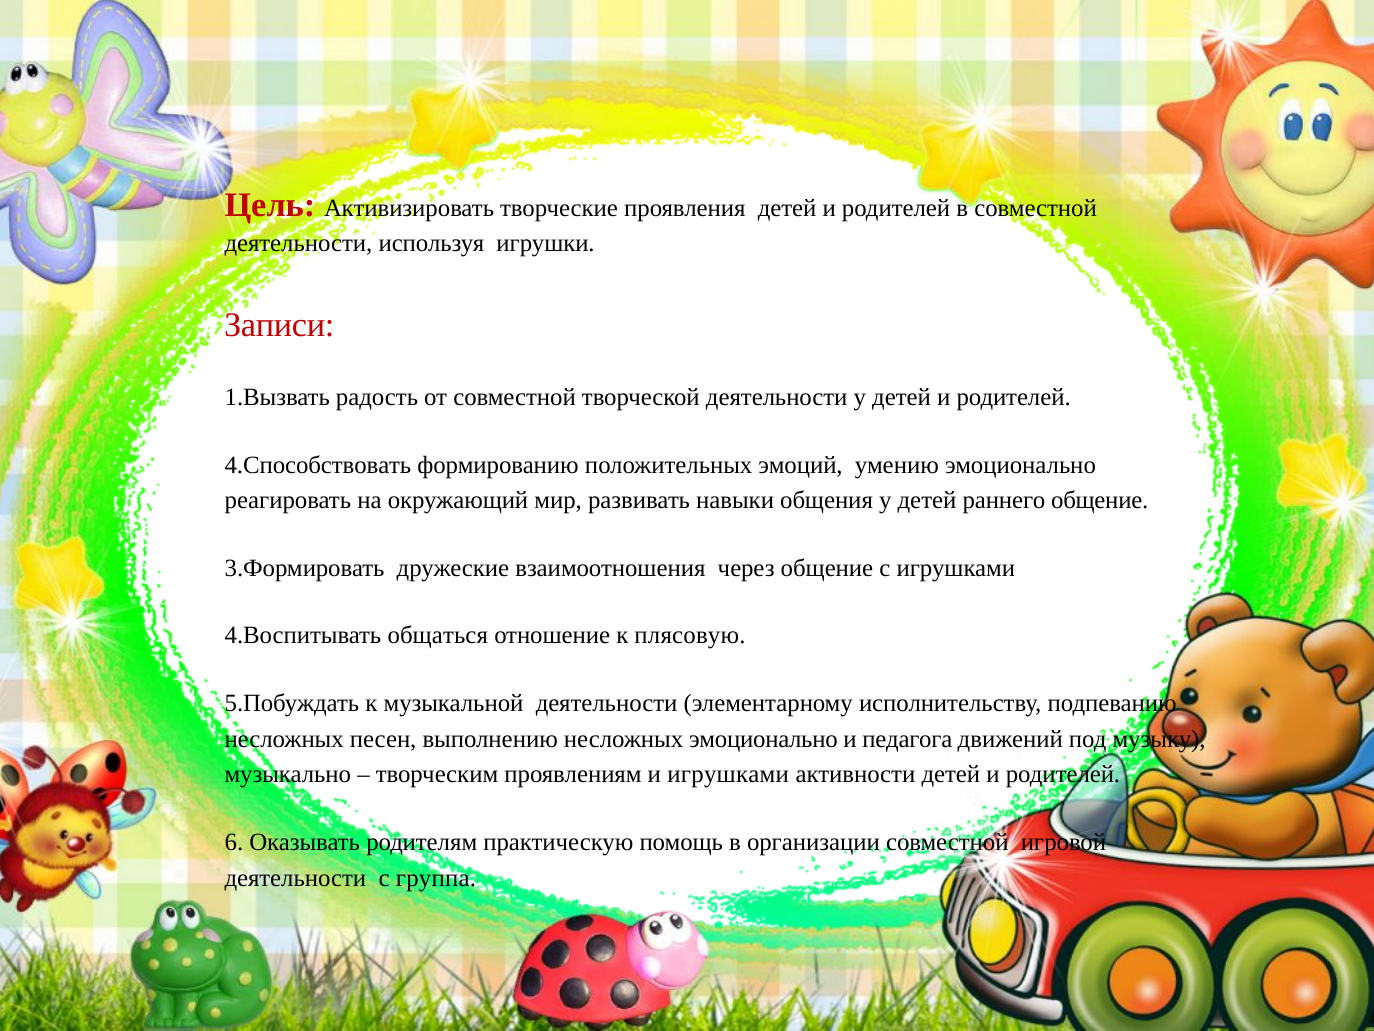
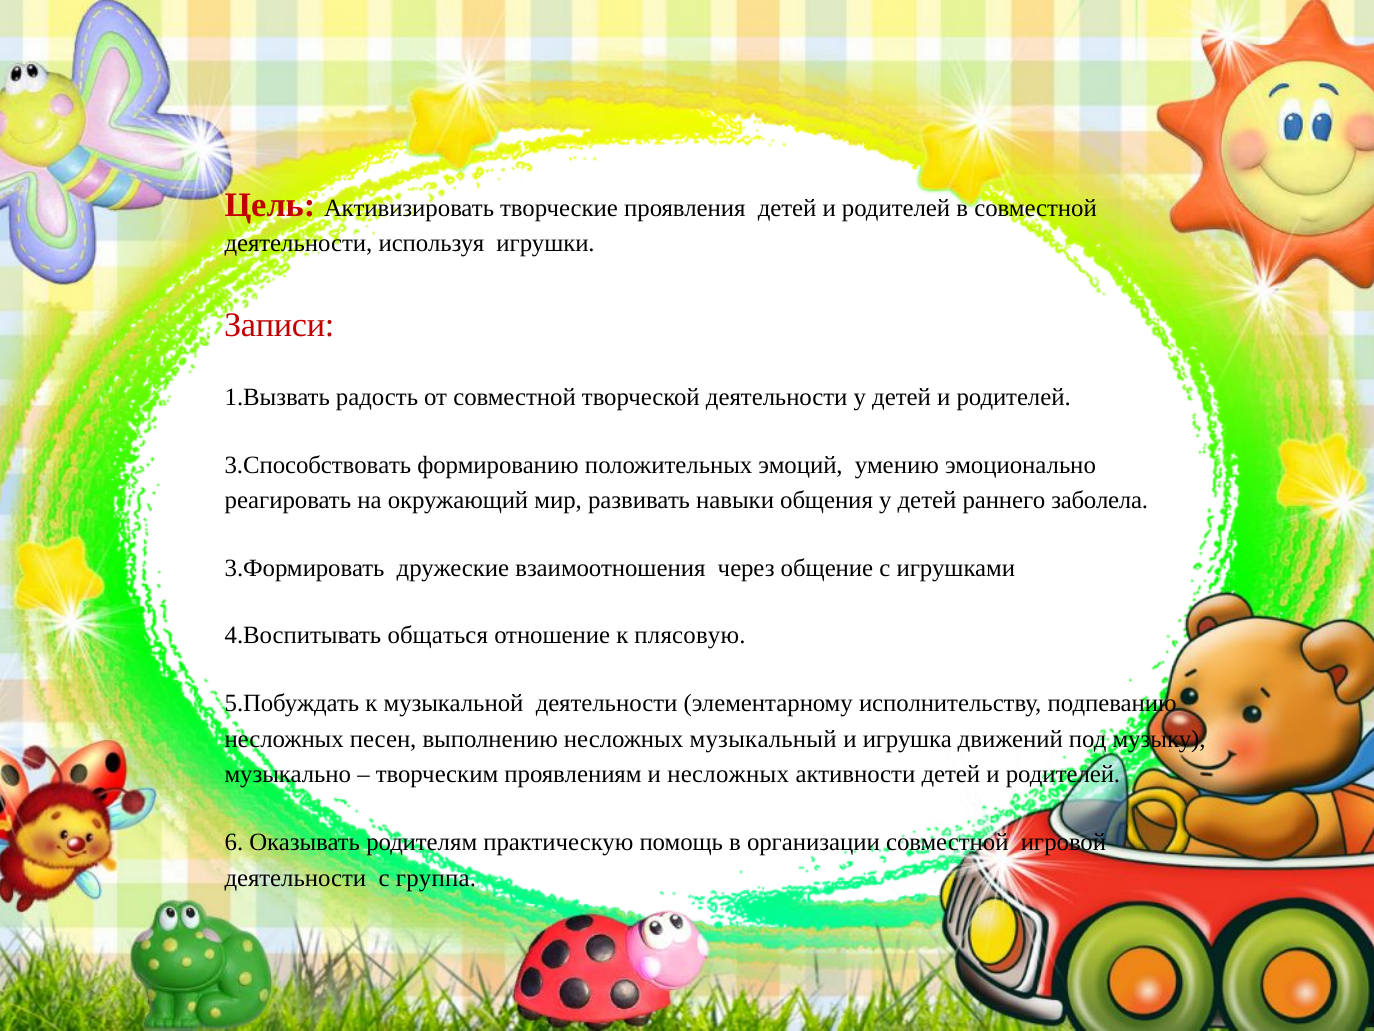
4.Способствовать: 4.Способствовать -> 3.Способствовать (318, 465)
раннего общение: общение -> заболела (1100, 500)
несложных эмоционально: эмоционально -> музыкальный (763, 739)
педагога: педагога -> игрушка (907, 739)
и игрушками: игрушками -> несложных (728, 774)
